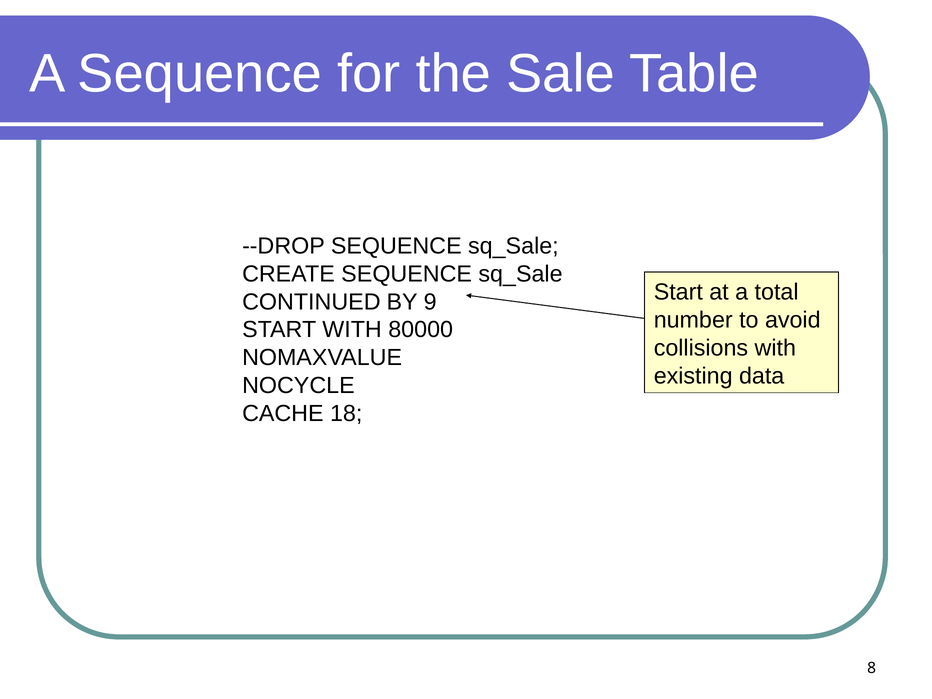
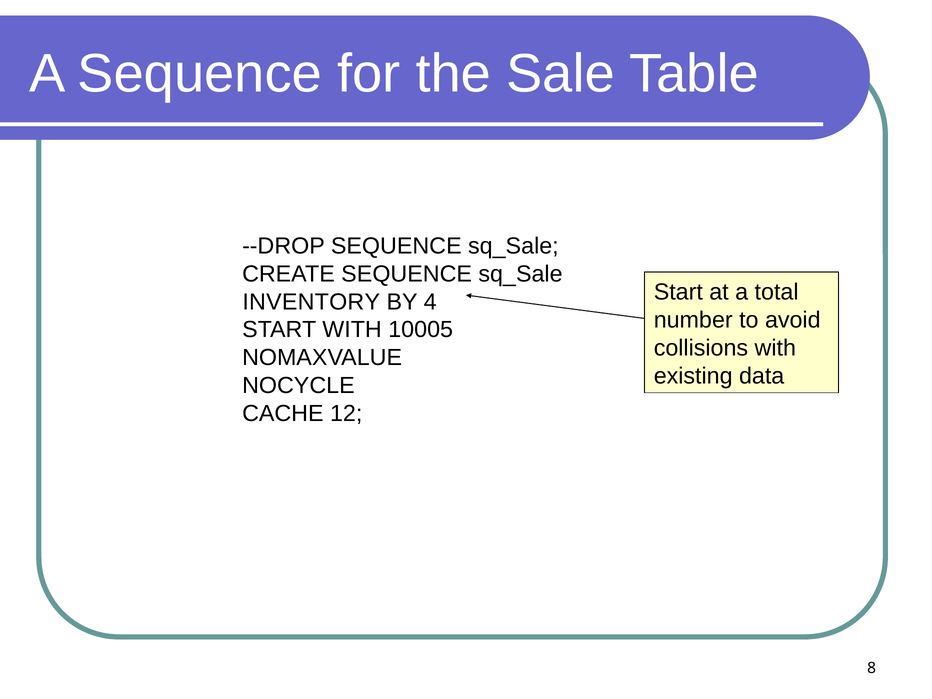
CONTINUED: CONTINUED -> INVENTORY (311, 302)
9: 9 -> 4 (430, 302)
80000: 80000 -> 10005 (421, 330)
18: 18 -> 12 (346, 414)
